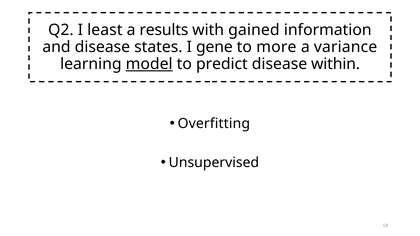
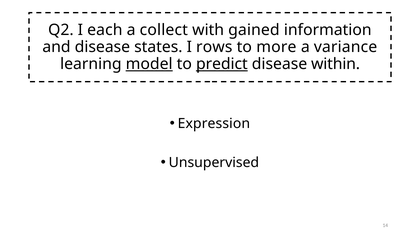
least: least -> each (105, 30)
results: results -> collect (164, 30)
gene: gene -> rows (214, 47)
predict underline: none -> present (222, 64)
Overfitting: Overfitting -> Expression (214, 124)
